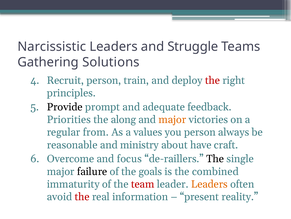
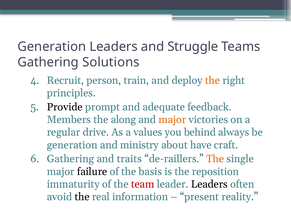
Narcissistic: Narcissistic -> Generation (52, 46)
the colour: red -> orange (213, 80)
Priorities: Priorities -> Members (69, 119)
from: from -> drive (96, 132)
you person: person -> behind (200, 132)
reasonable: reasonable -> generation (72, 144)
Overcome: Overcome -> Gathering (70, 158)
focus: focus -> traits (129, 158)
The colour: black -> orange (215, 158)
goals: goals -> basis (150, 171)
combined: combined -> reposition (215, 171)
Leaders colour: orange -> black (209, 184)
the colour: red -> black (82, 196)
